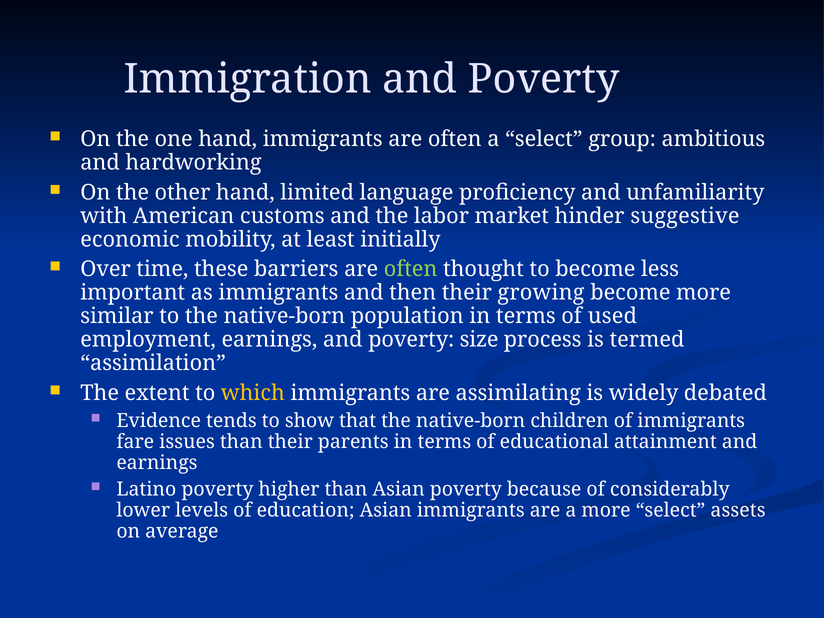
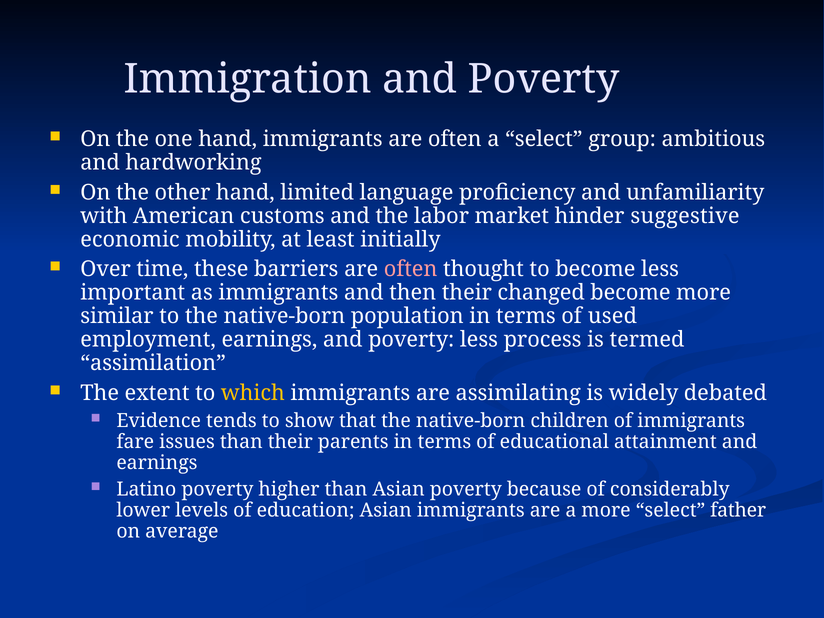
often colour: light green -> pink (411, 269)
growing: growing -> changed (541, 293)
poverty size: size -> less (479, 340)
assets: assets -> father (738, 510)
